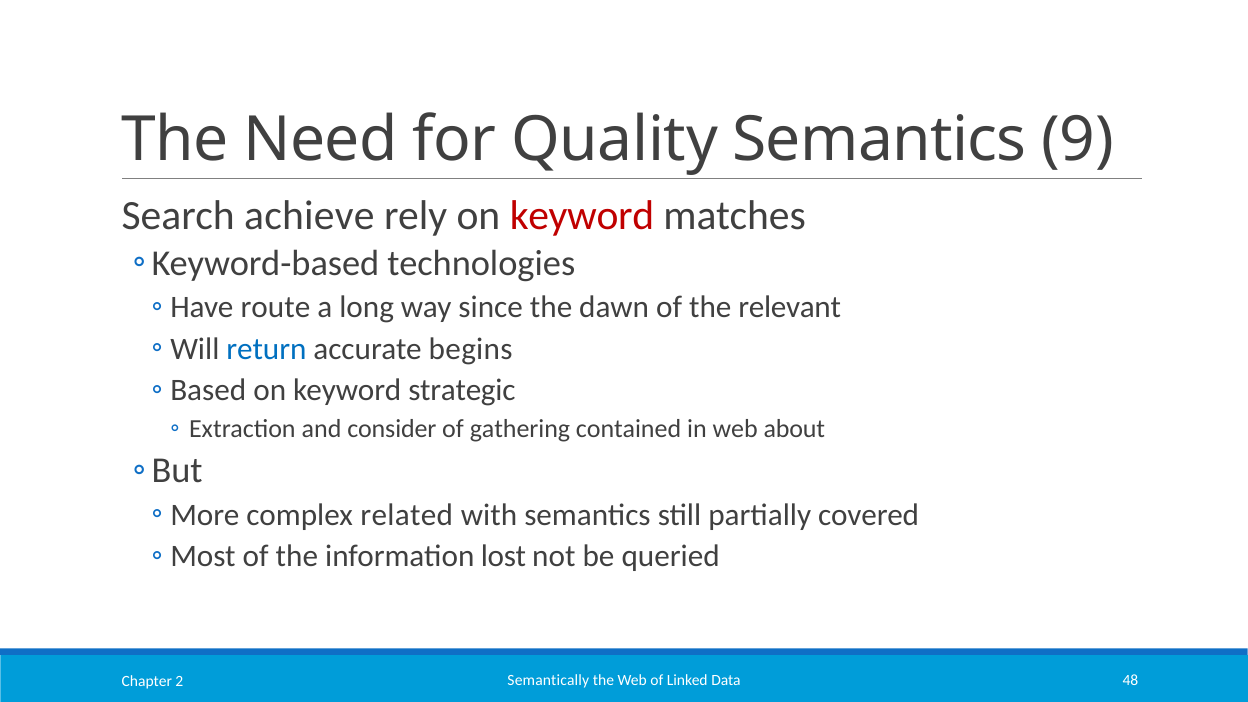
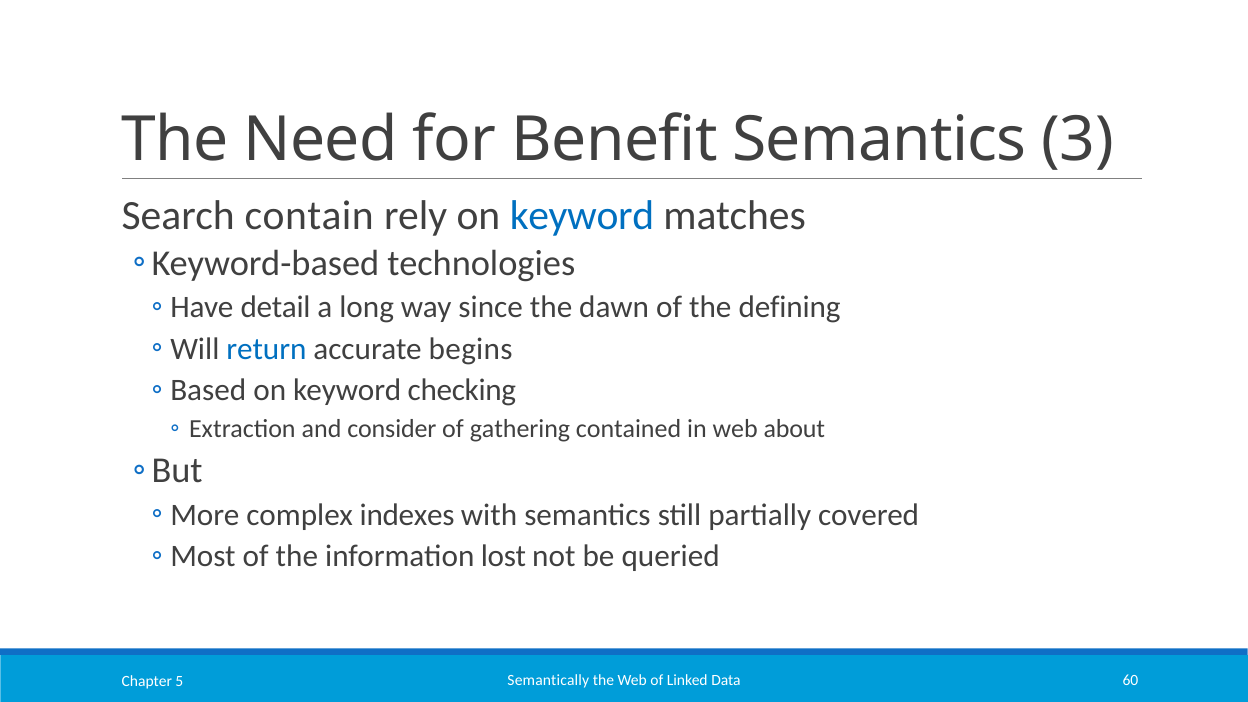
Quality: Quality -> Benefit (615, 140)
9: 9 -> 3 (1078, 140)
achieve: achieve -> contain (309, 216)
keyword colour: red -> blue (582, 216)
route: route -> detail (276, 308)
relevant: relevant -> defining (790, 308)
strategic: strategic -> checking (462, 391)
related: related -> indexes (407, 515)
48: 48 -> 60 (1130, 681)
2: 2 -> 5 (179, 681)
